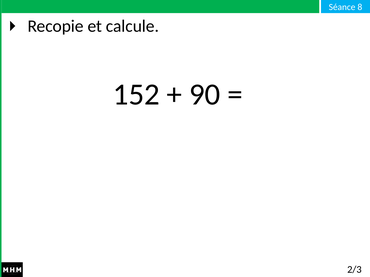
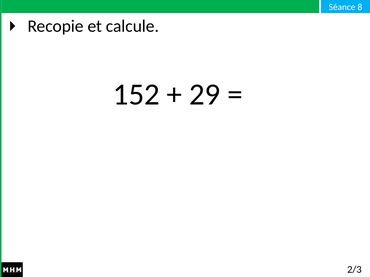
90: 90 -> 29 (205, 95)
